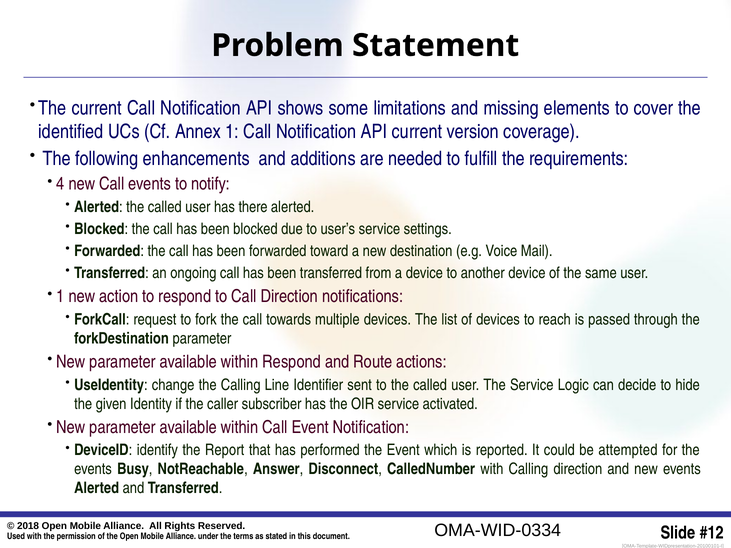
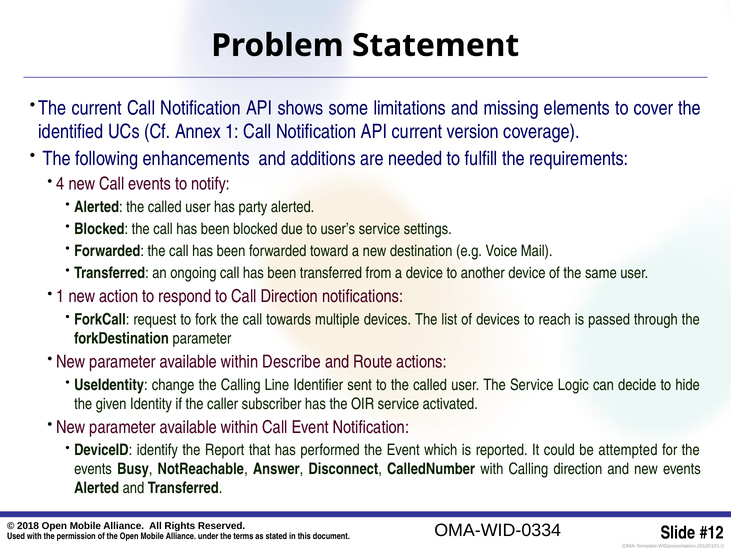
there: there -> party (253, 207)
within Respond: Respond -> Describe (292, 362)
